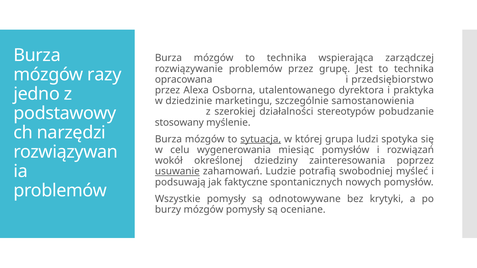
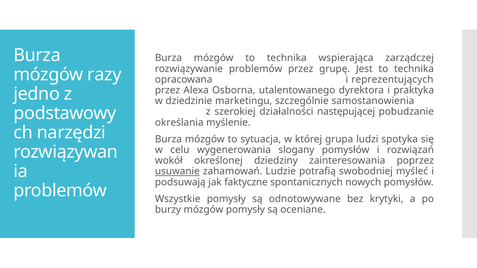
przedsiębiorstwo: przedsiębiorstwo -> reprezentujących (392, 80)
stereotypów: stereotypów -> następującej (346, 112)
stosowany: stosowany -> określania (179, 123)
sytuacja underline: present -> none (261, 139)
miesiąc: miesiąc -> slogany (296, 150)
